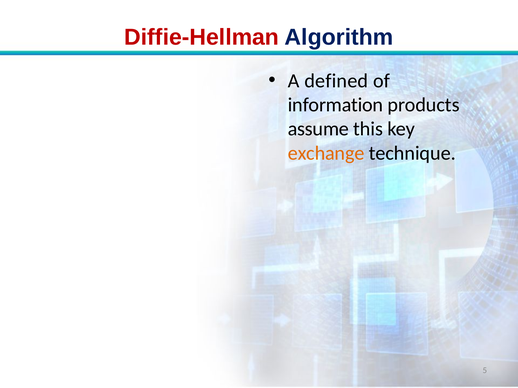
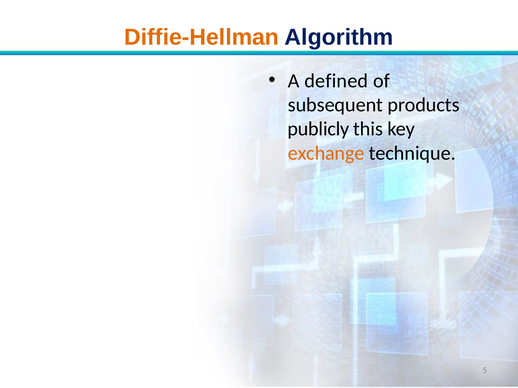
Diffie-Hellman colour: red -> orange (202, 37)
information: information -> subsequent (335, 105)
assume: assume -> publicly (318, 129)
